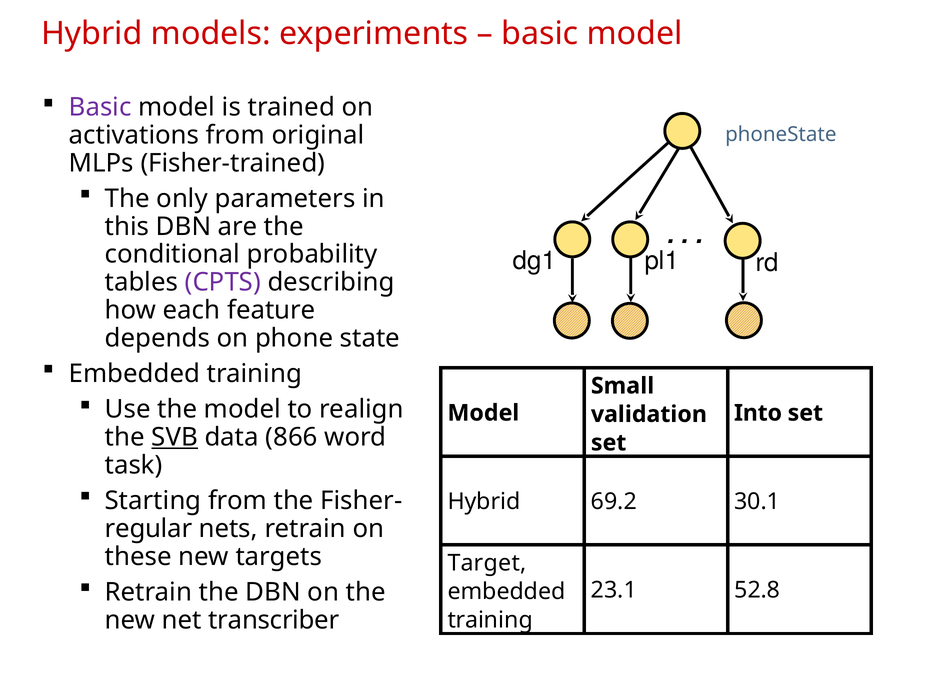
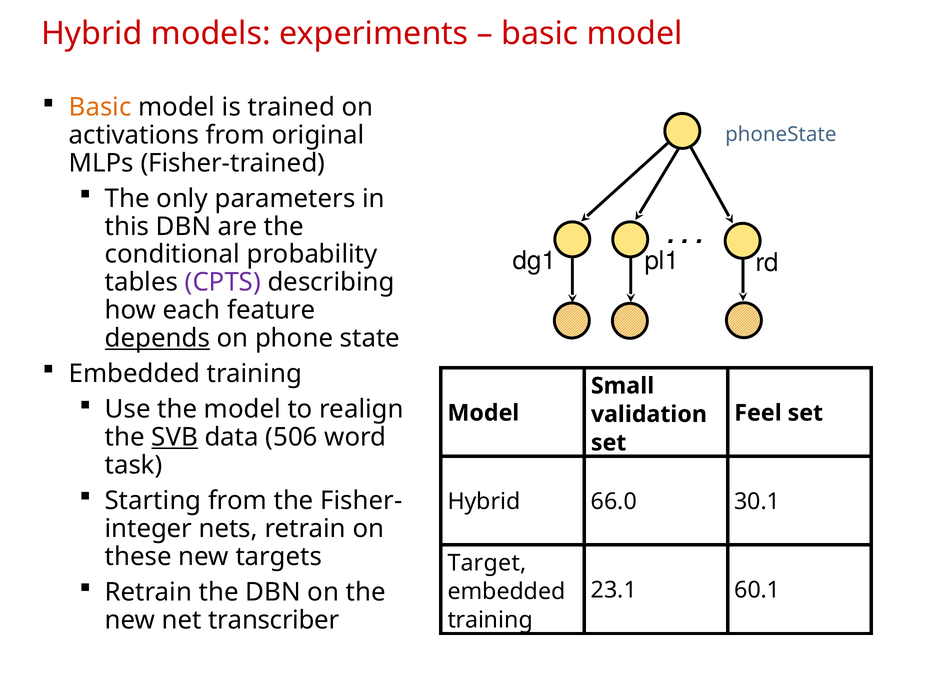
Basic colour: purple -> orange (100, 107)
depends underline: none -> present (157, 338)
Into: Into -> Feel (758, 413)
866: 866 -> 506 (292, 437)
69.2: 69.2 -> 66.0 (614, 501)
regular: regular -> integer (148, 528)
52.8: 52.8 -> 60.1 (757, 590)
